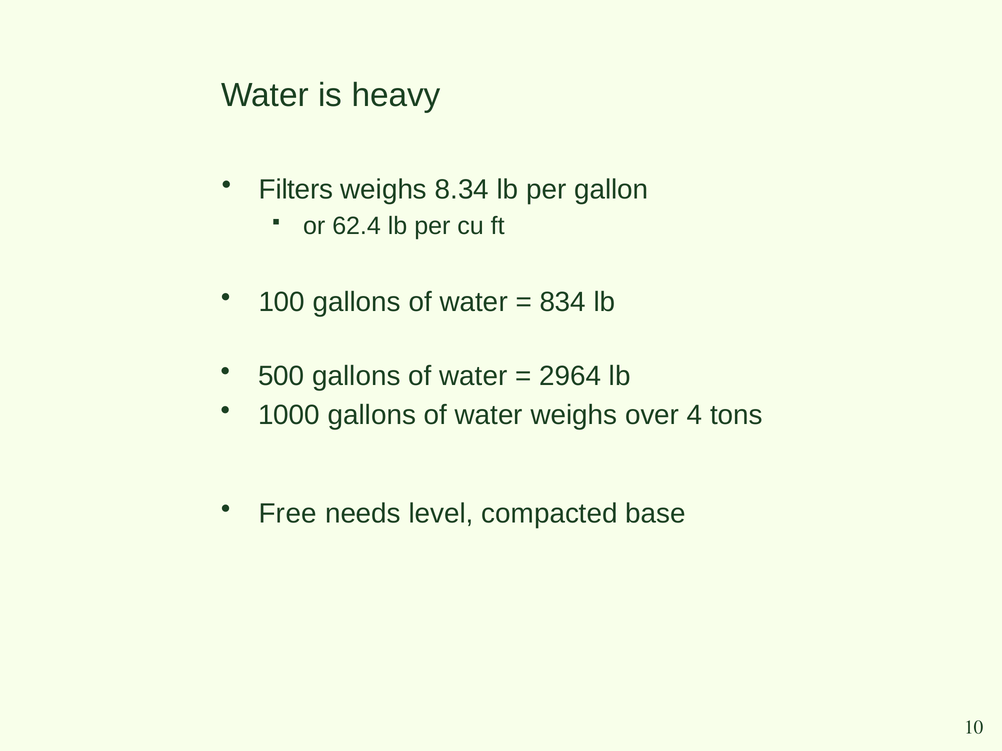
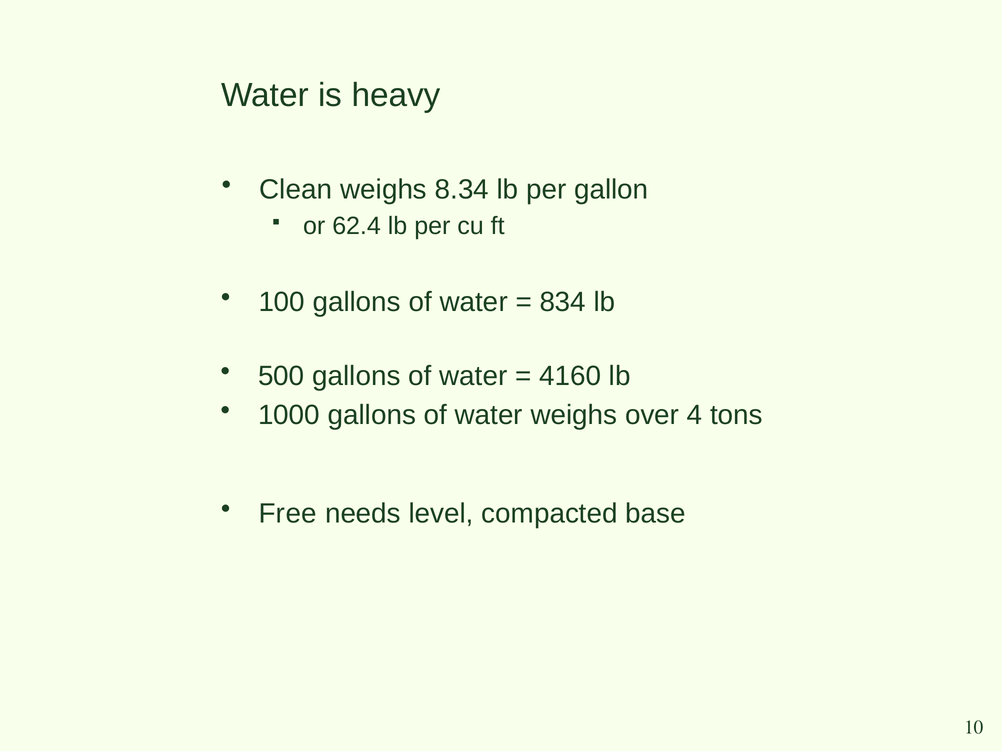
Filters: Filters -> Clean (296, 190)
2964: 2964 -> 4160 (570, 377)
